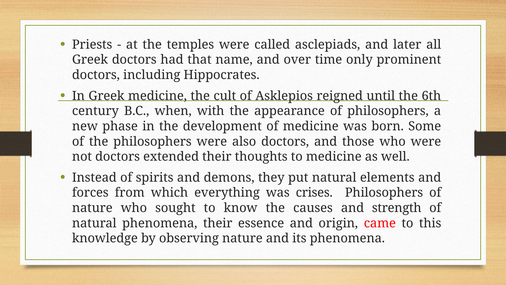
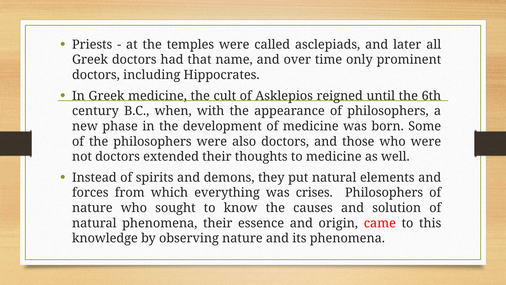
strength: strength -> solution (397, 208)
